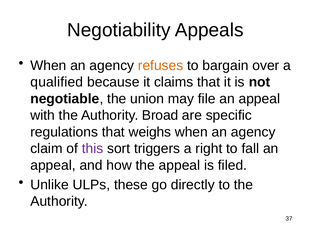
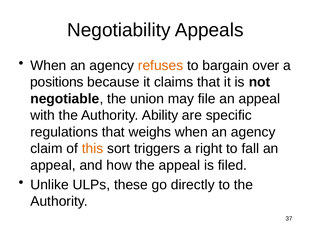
qualified: qualified -> positions (57, 82)
Broad: Broad -> Ability (160, 115)
this colour: purple -> orange (93, 148)
